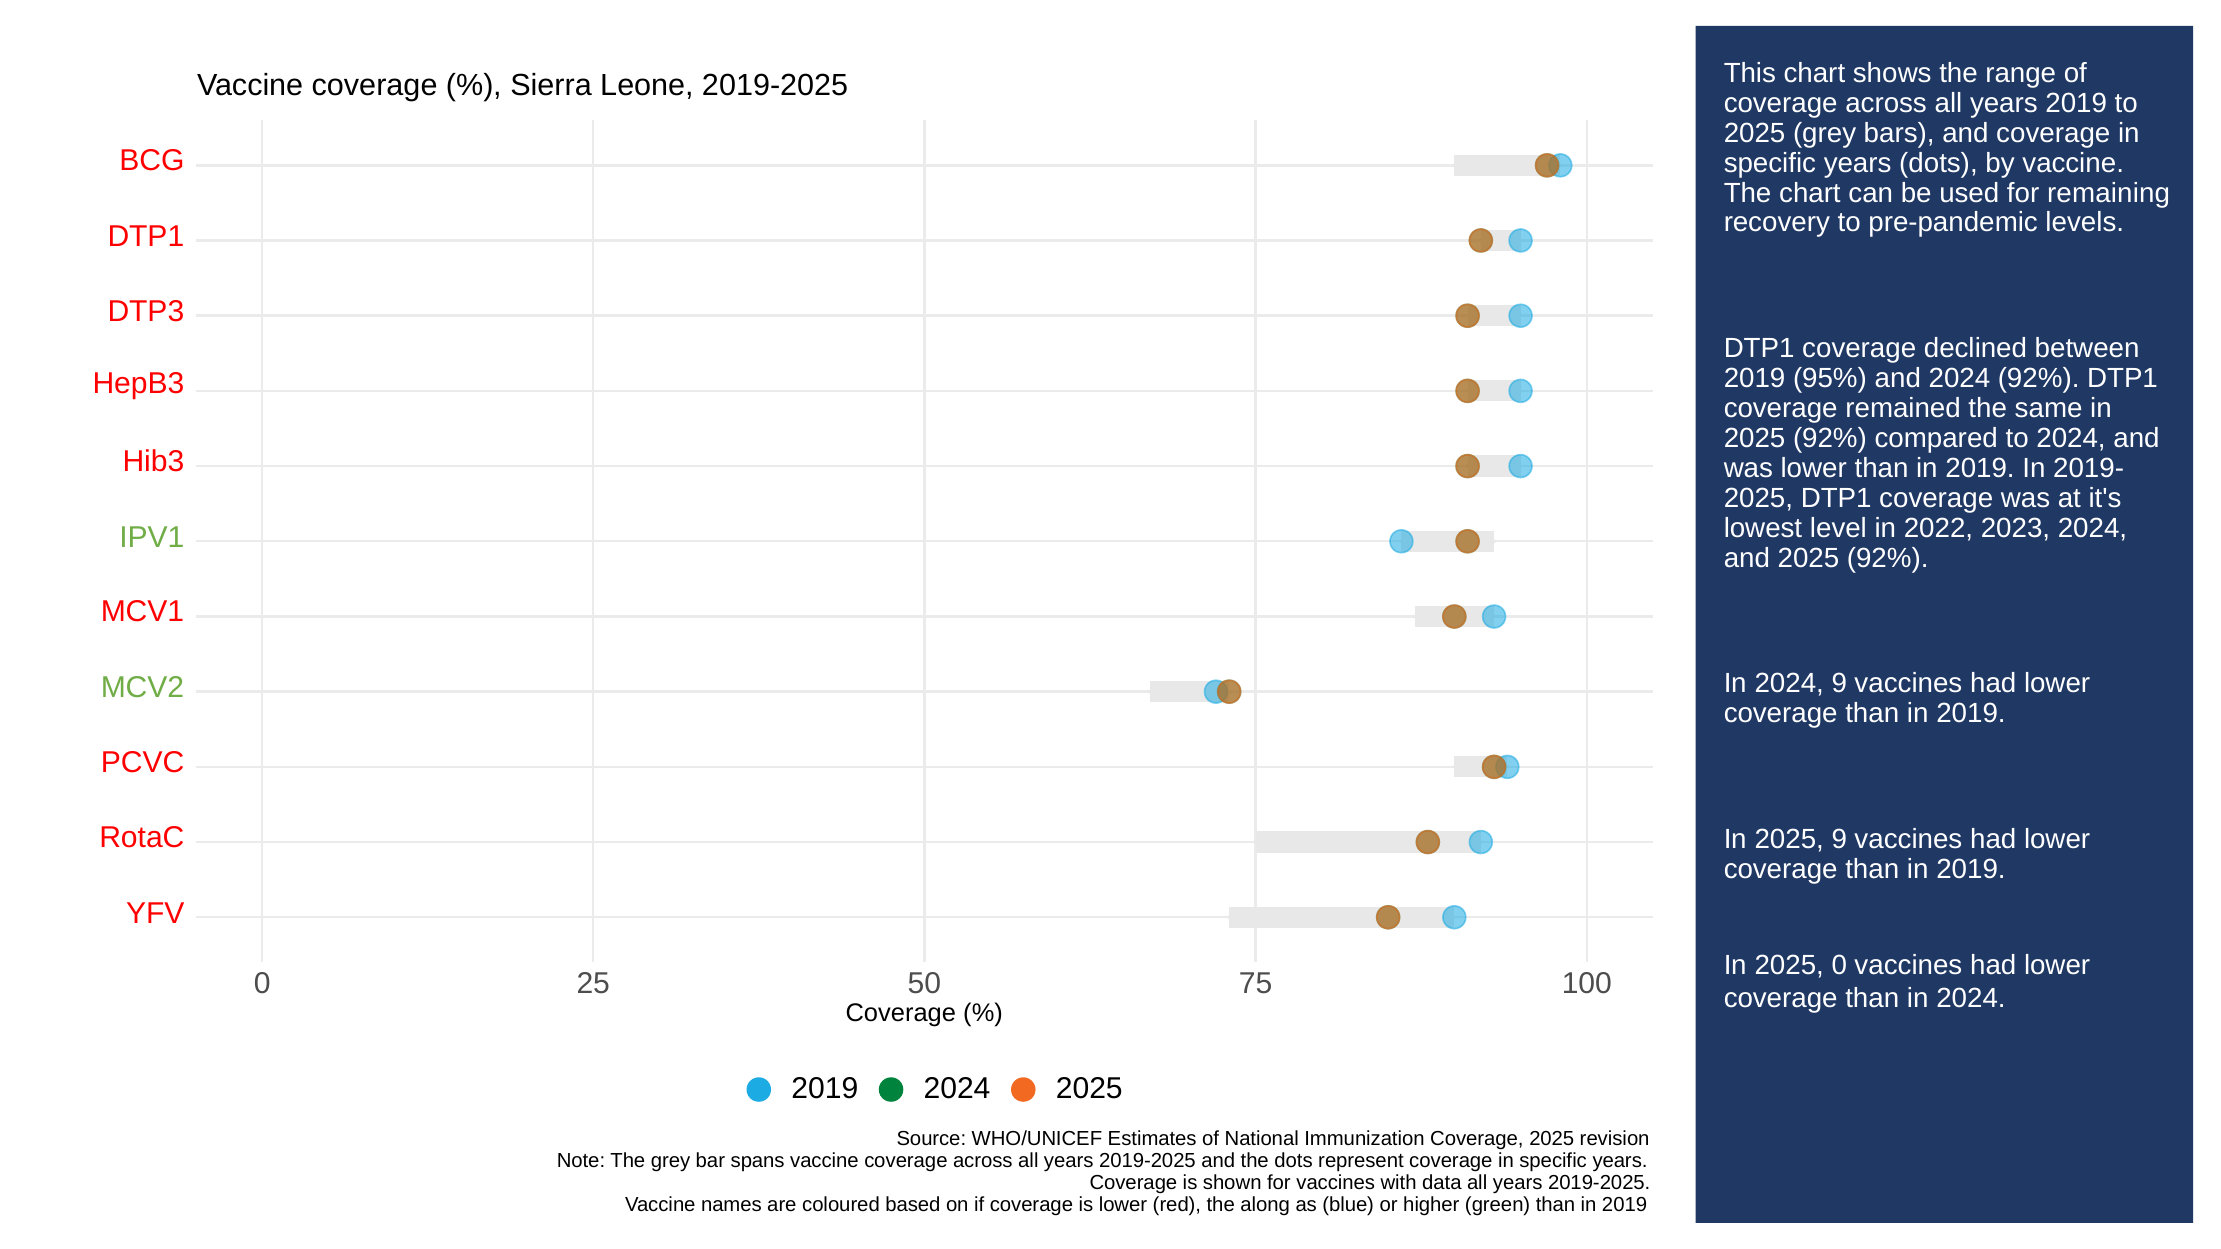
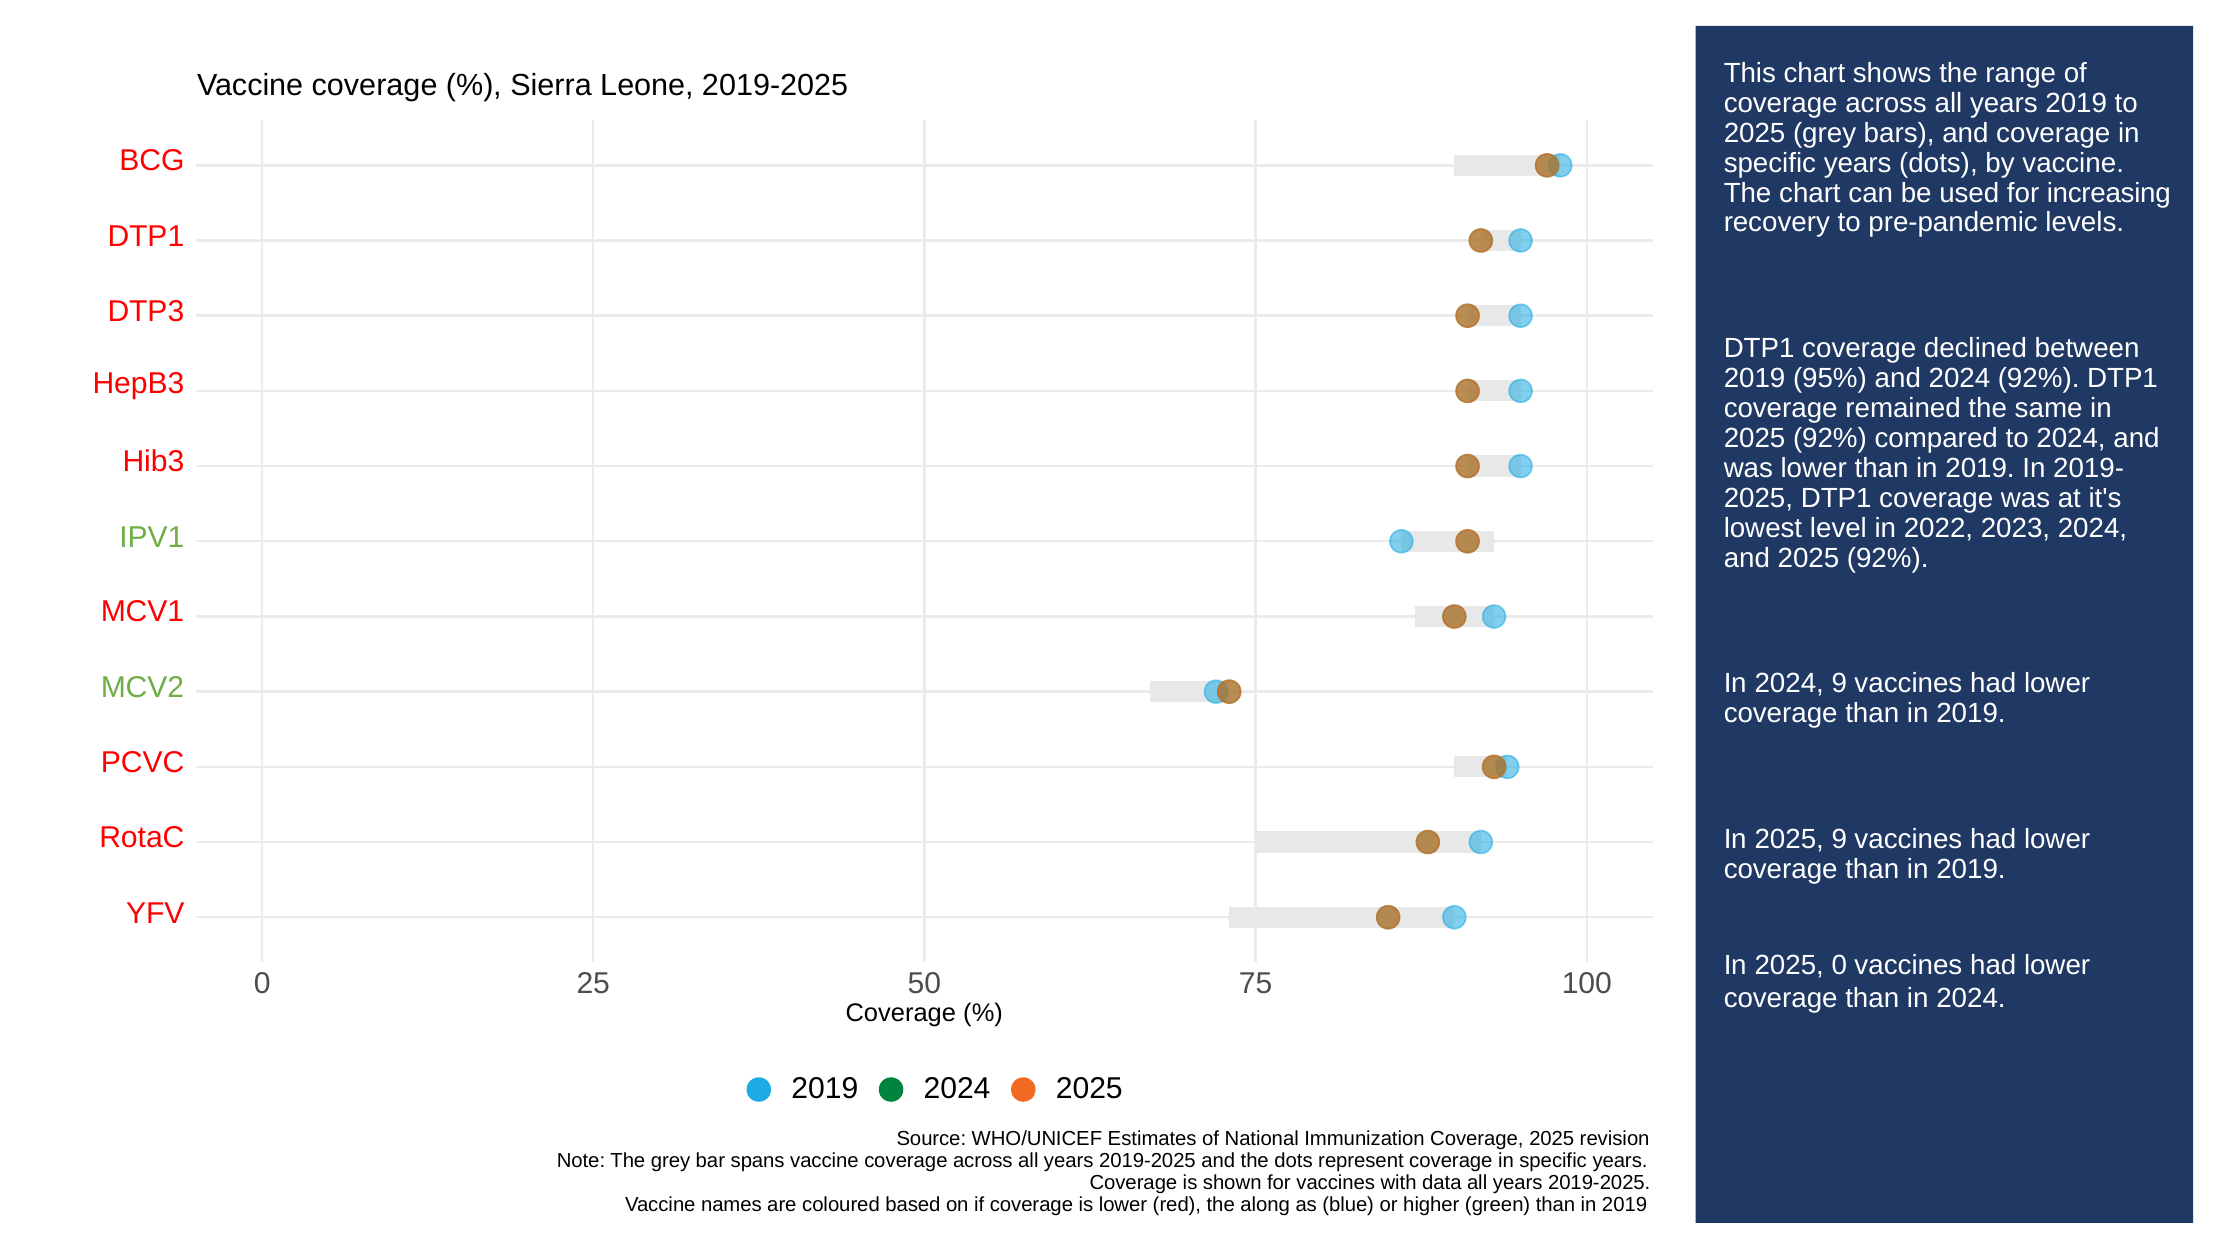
remaining: remaining -> increasing (2109, 193)
